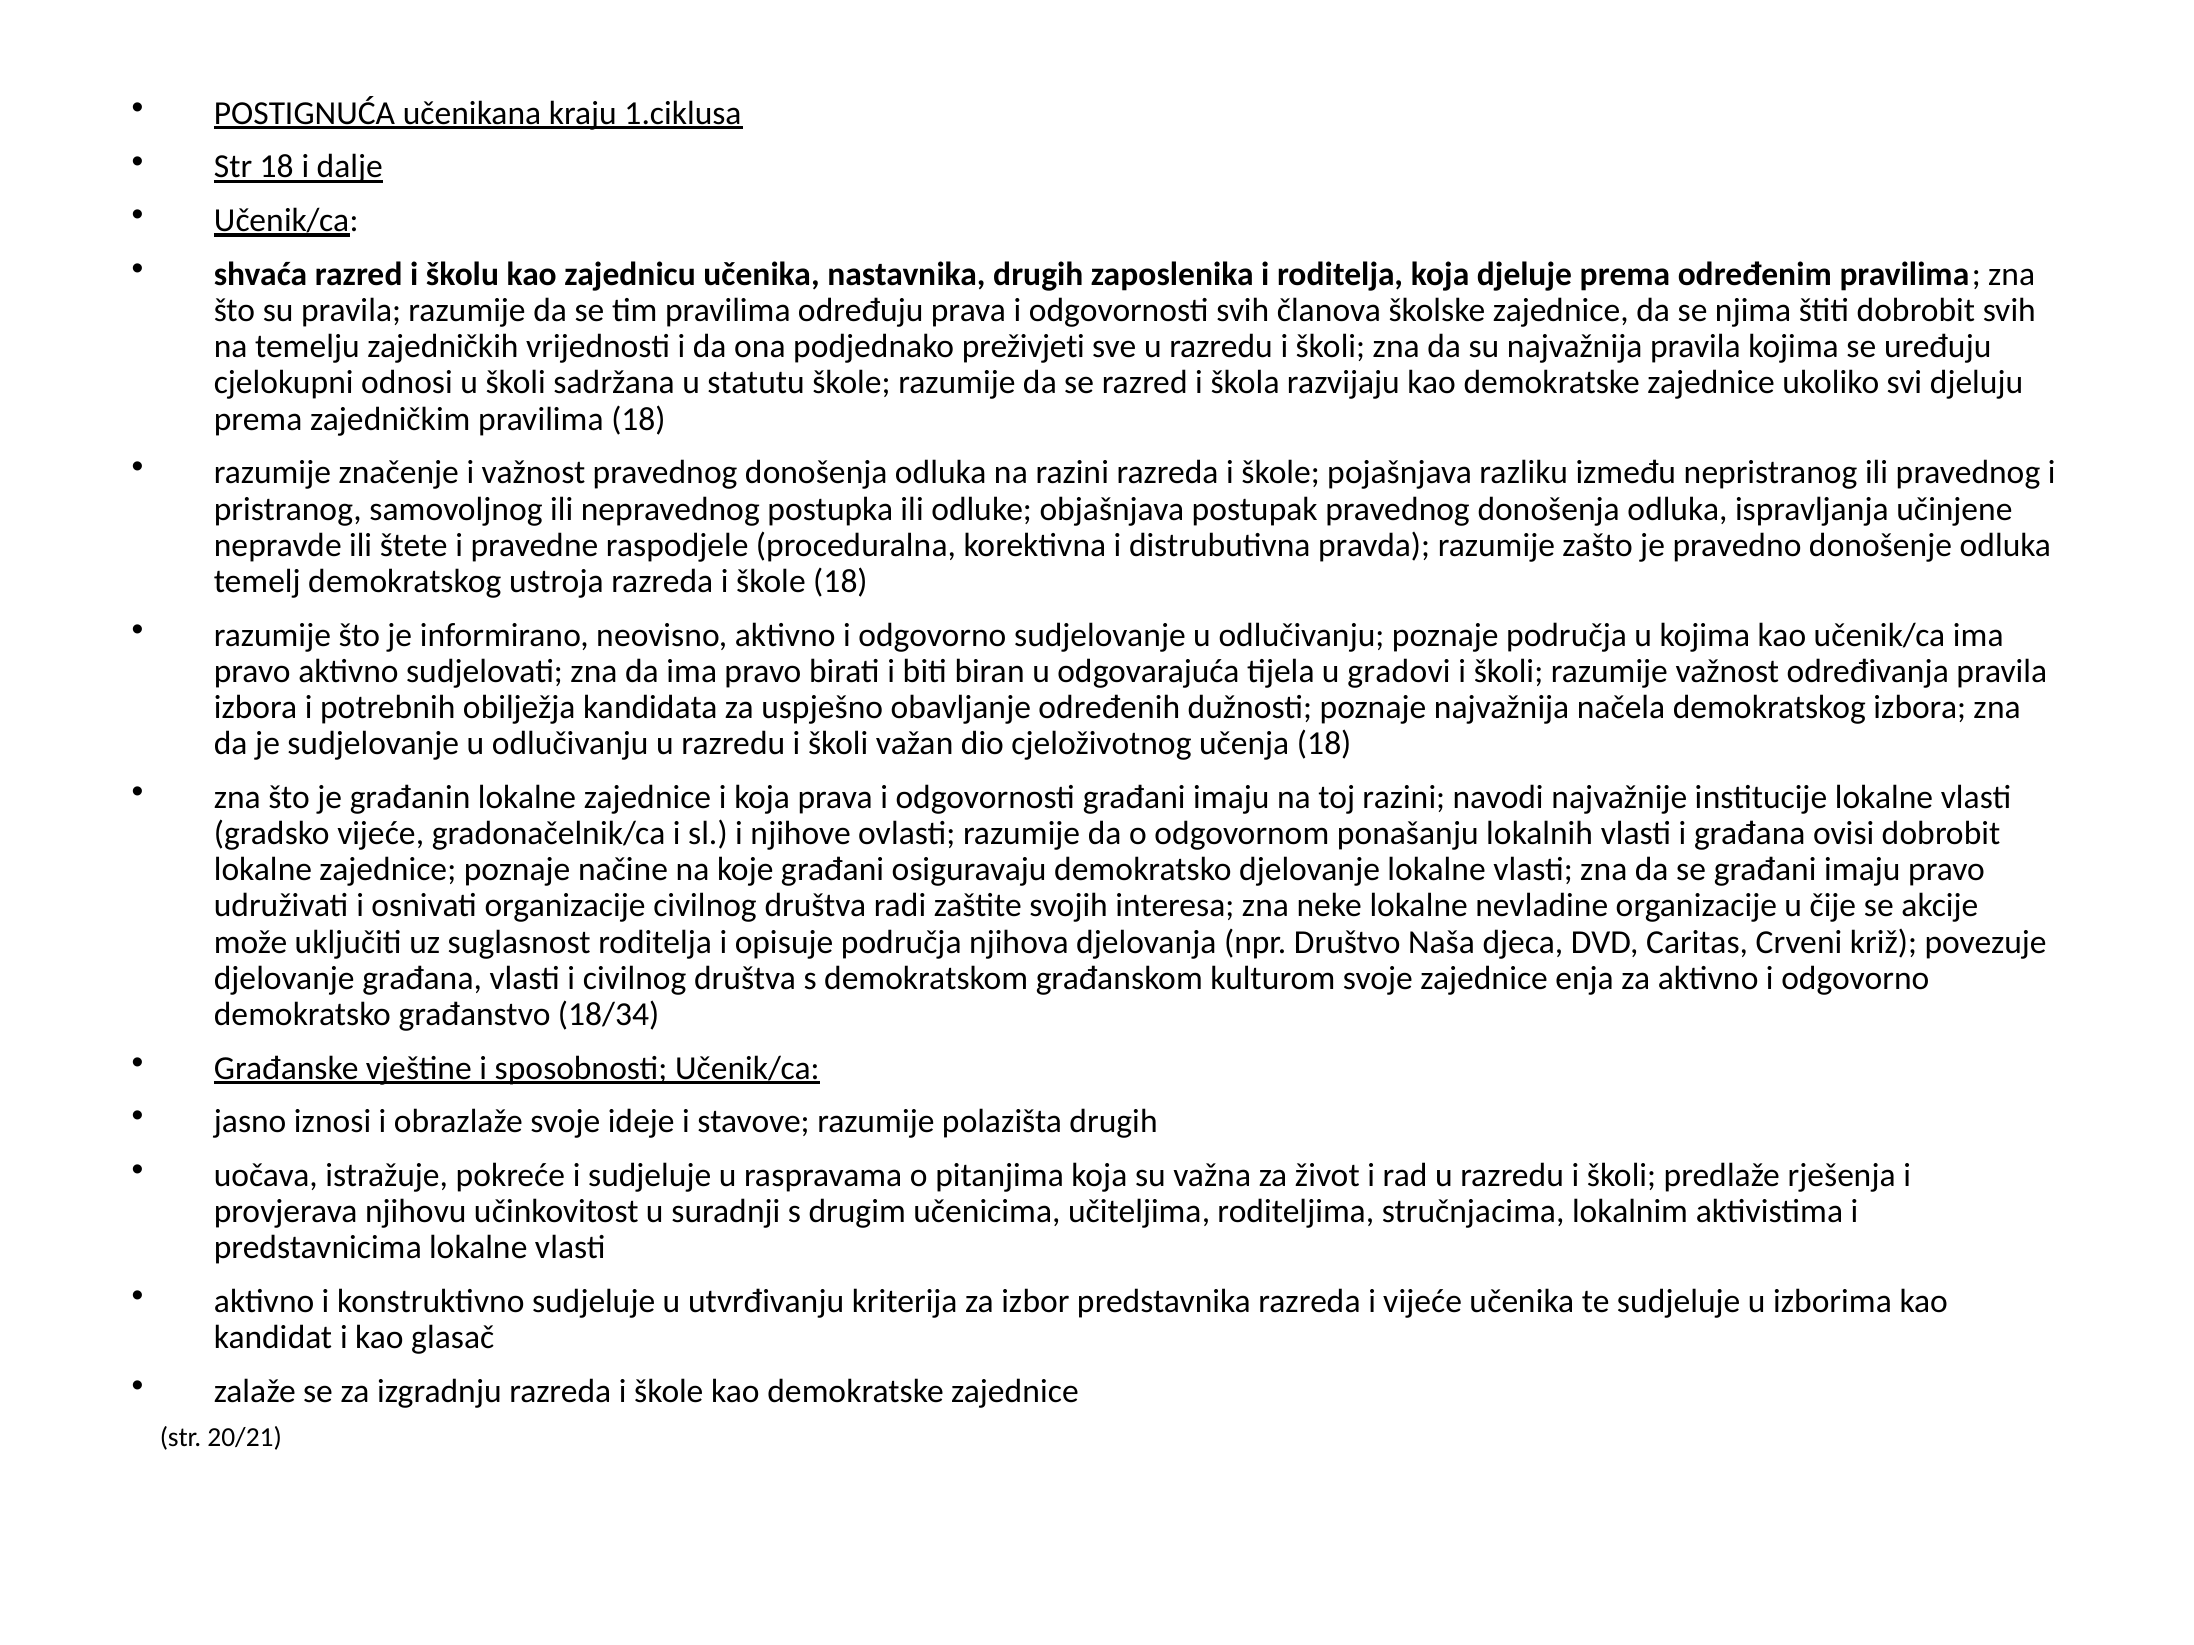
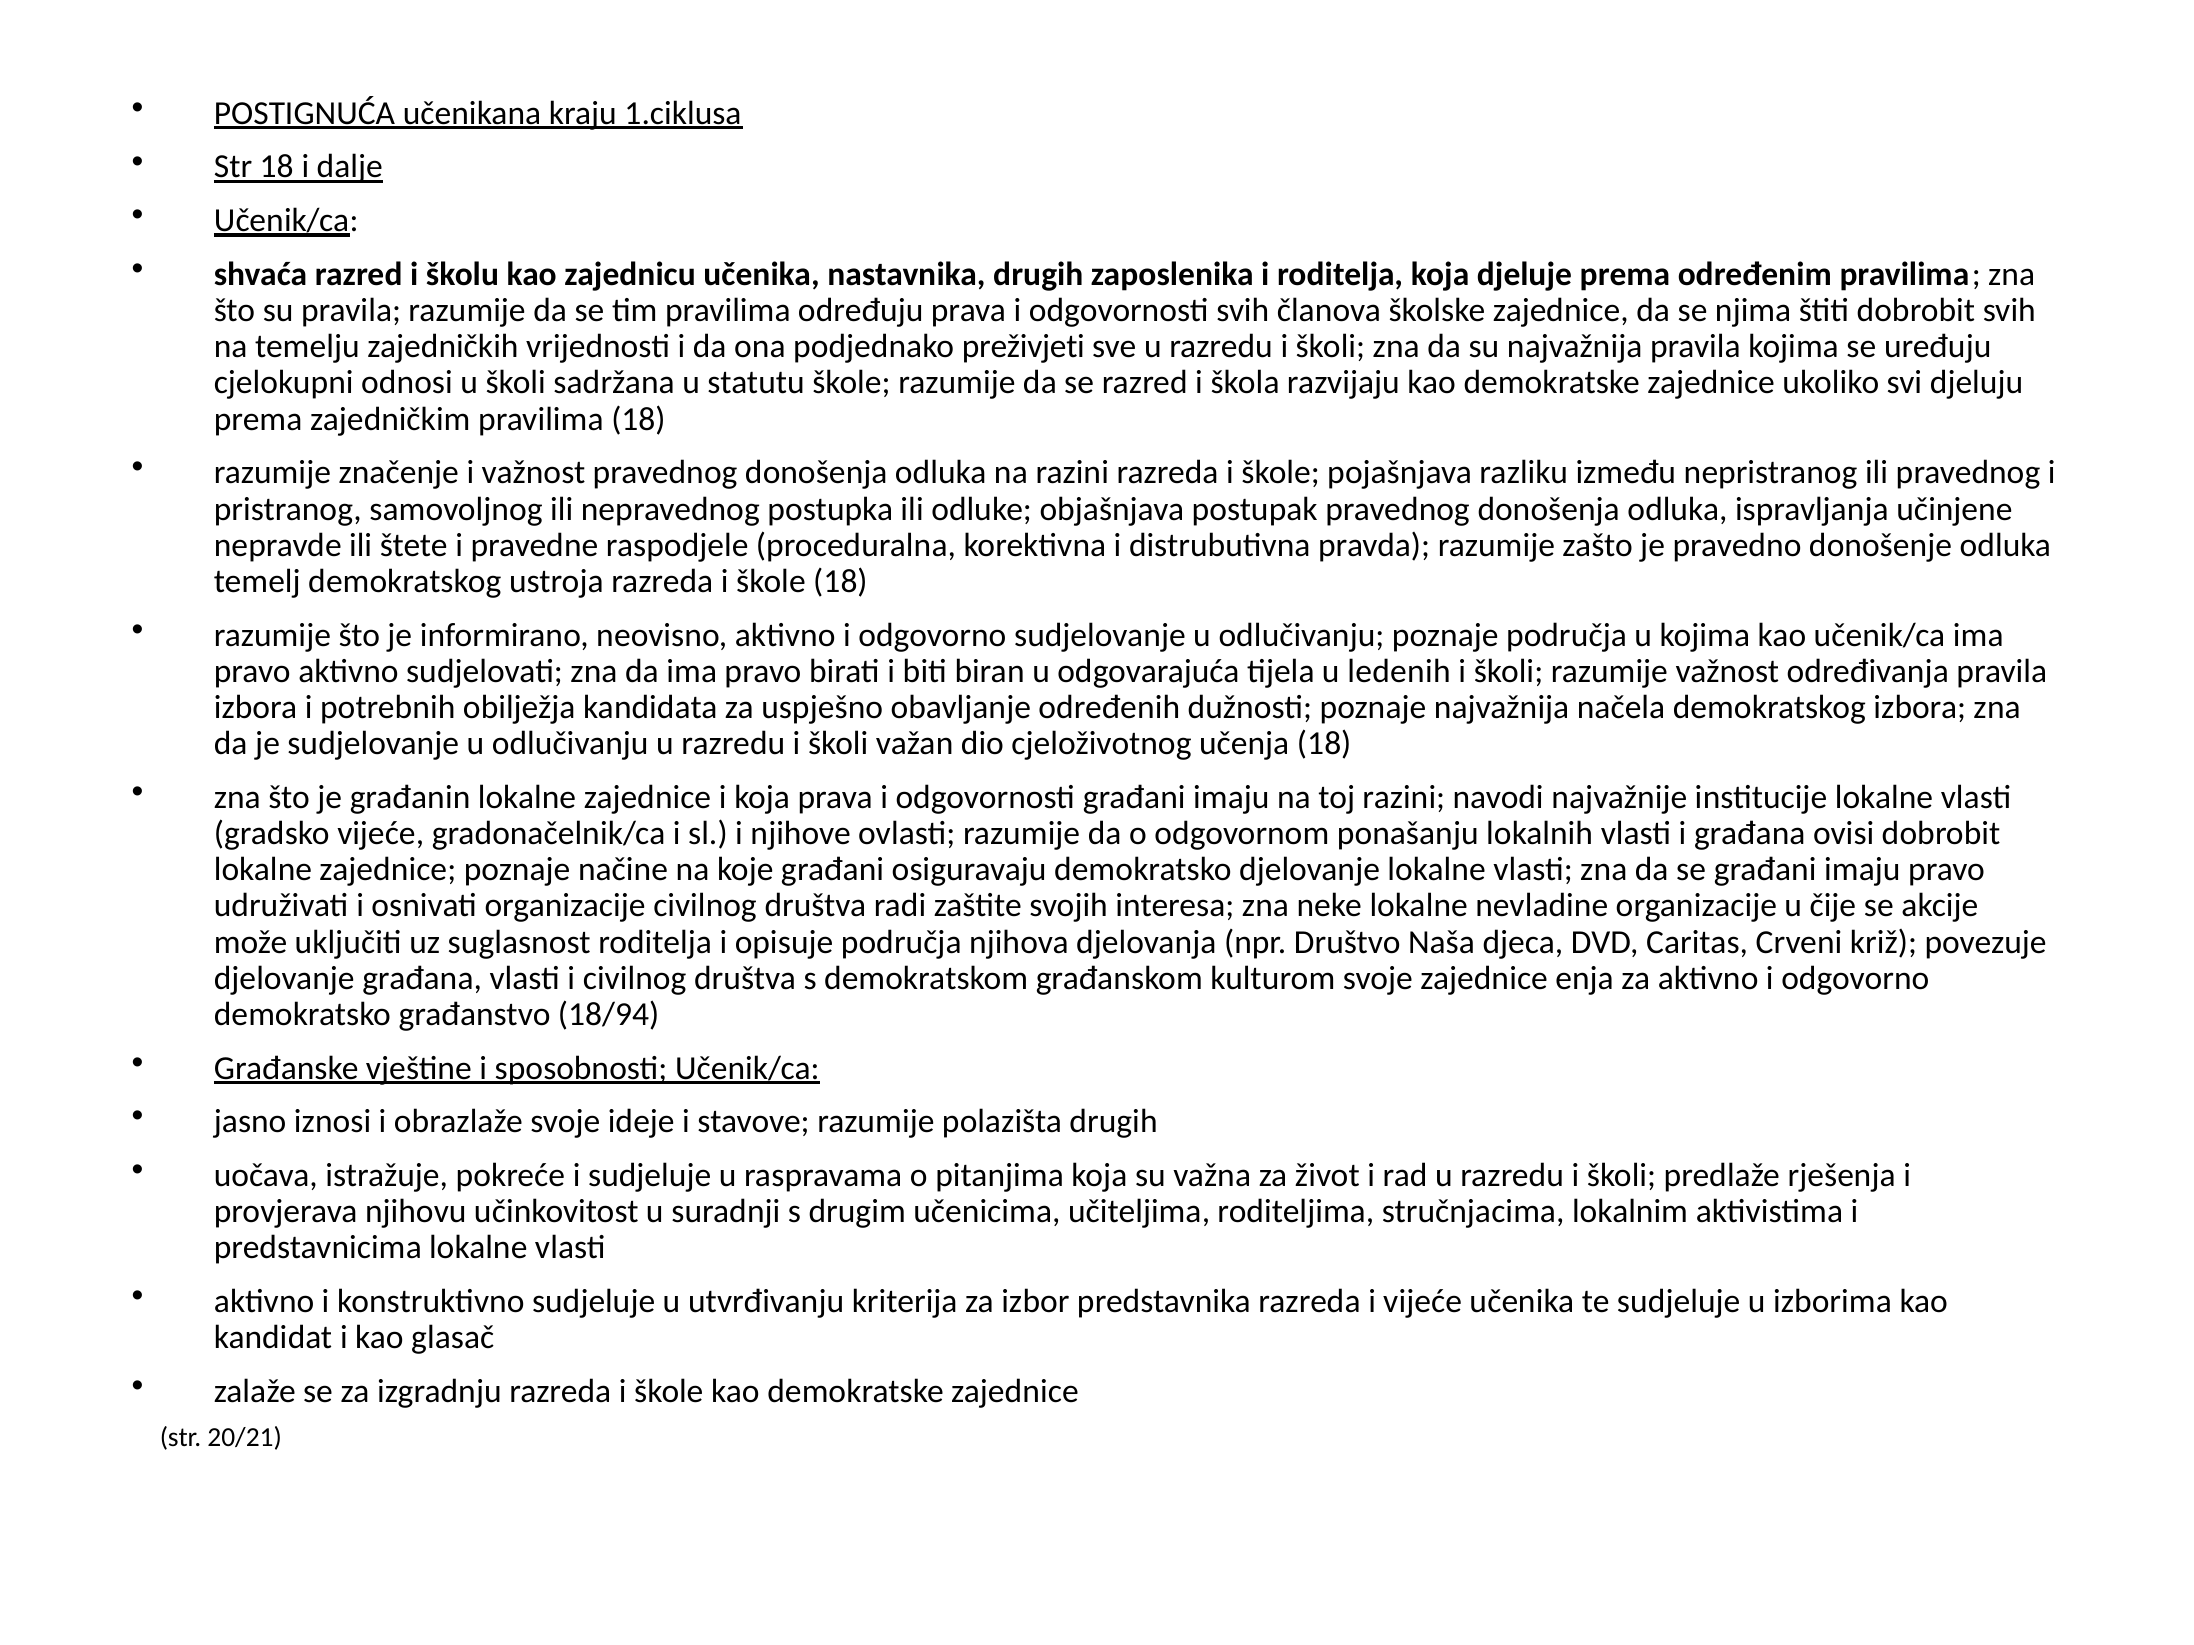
gradovi: gradovi -> ledenih (1399, 671)
18/34: 18/34 -> 18/94 (609, 1015)
